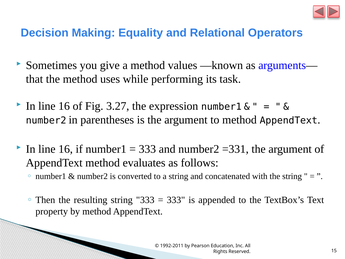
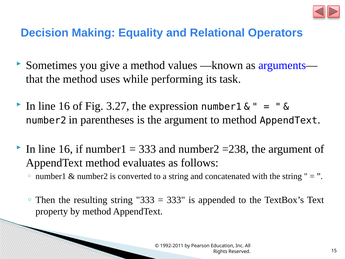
=331: =331 -> =238 (235, 149)
